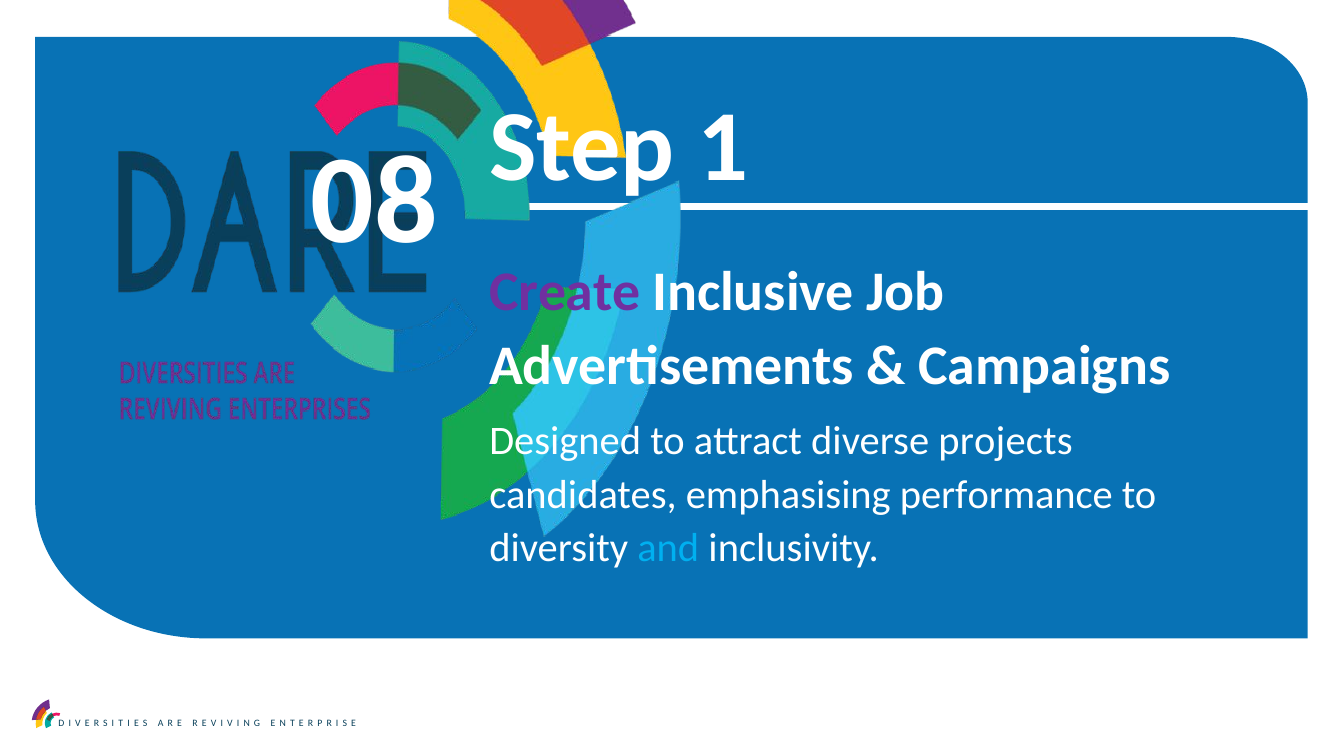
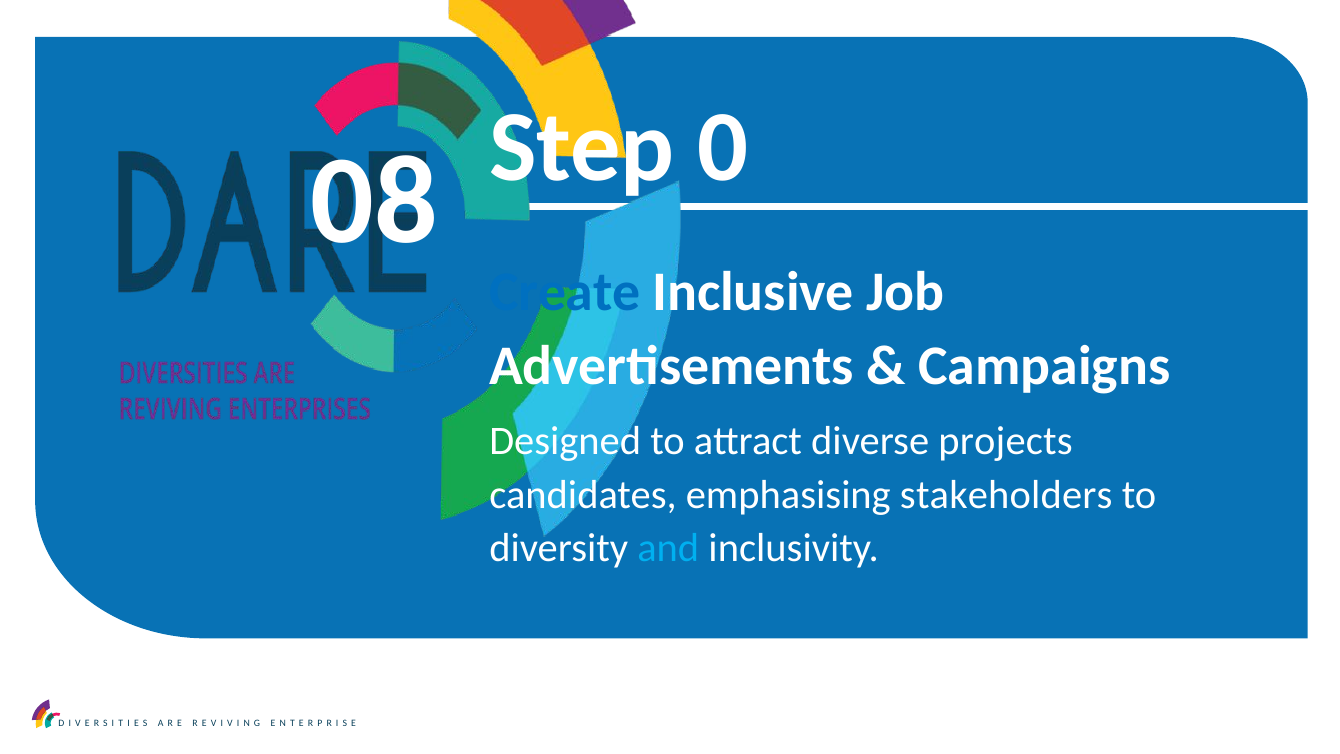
1: 1 -> 0 (723, 148)
Create colour: purple -> blue (565, 292)
performance: performance -> stakeholders (1006, 495)
